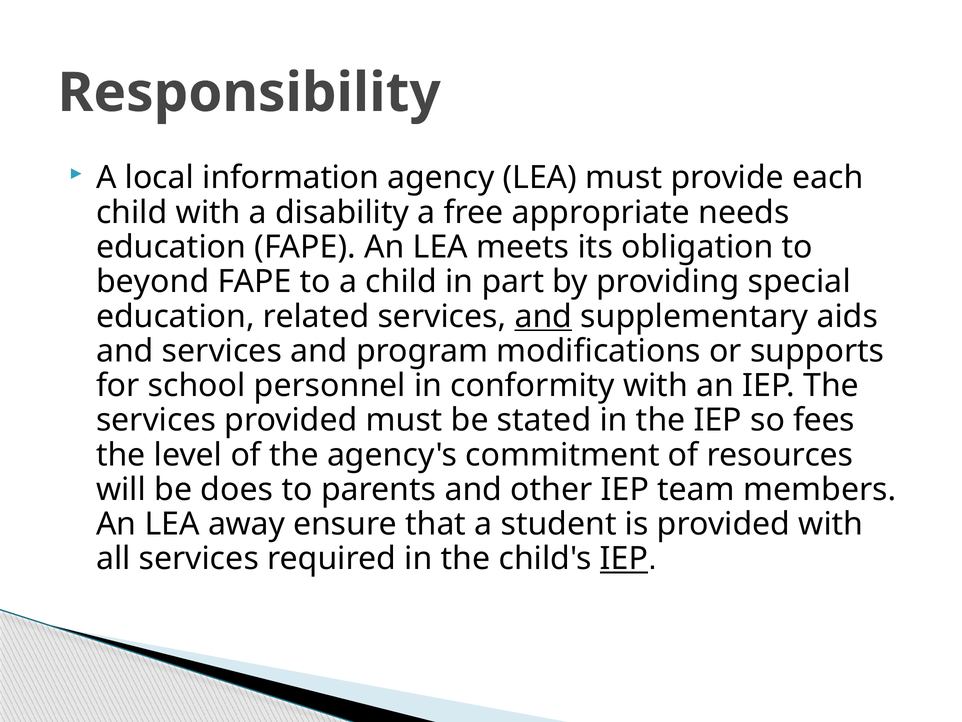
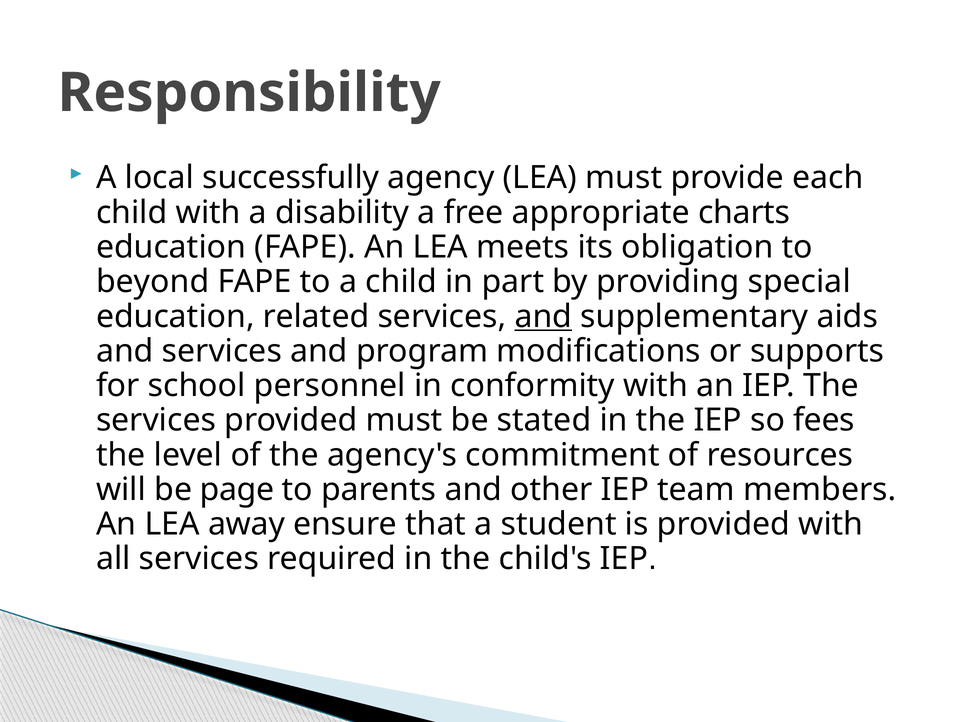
information: information -> successfully (291, 178)
needs: needs -> charts (744, 212)
does: does -> page (237, 489)
IEP underline: present -> none (624, 559)
